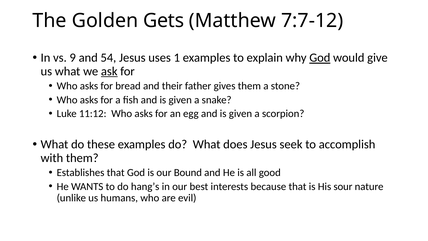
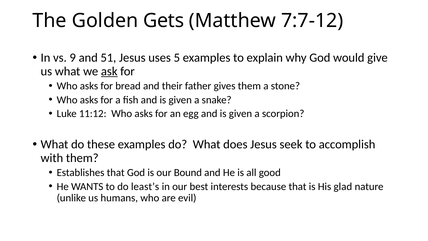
54: 54 -> 51 (108, 58)
1: 1 -> 5 (177, 58)
God underline: present -> none (320, 58)
hang’s: hang’s -> least’s (145, 186)
sour: sour -> glad (343, 186)
